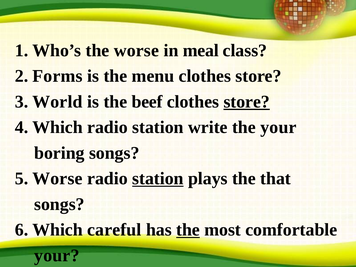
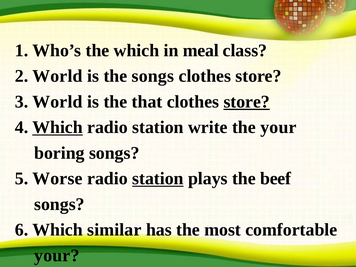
the worse: worse -> which (136, 50)
2 Forms: Forms -> World (57, 76)
the menu: menu -> songs (153, 76)
beef: beef -> that (147, 102)
Which underline: none -> present (58, 127)
that: that -> beef (276, 179)
careful: careful -> similar (114, 230)
the underline: present -> none (188, 230)
